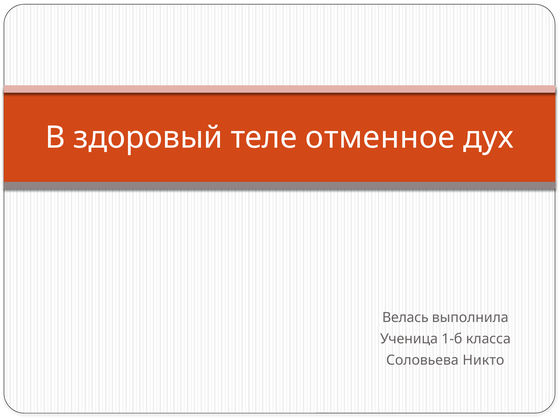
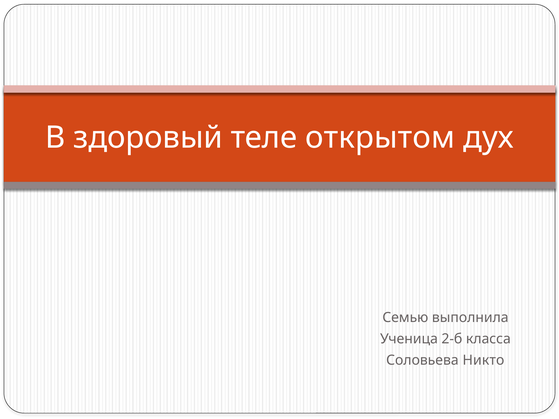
отменное: отменное -> открытом (380, 138)
Велась: Велась -> Семью (405, 318)
1-б: 1-б -> 2-б (452, 339)
